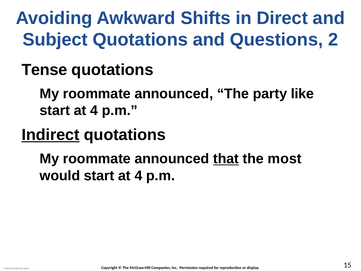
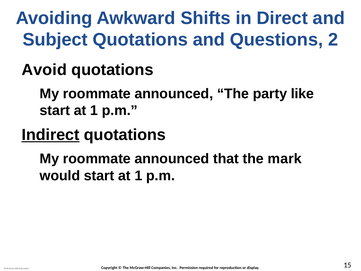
Tense: Tense -> Avoid (44, 70)
4: 4 -> 1 (94, 110)
that underline: present -> none (226, 159)
most: most -> mark (285, 159)
would start at 4: 4 -> 1 (138, 176)
